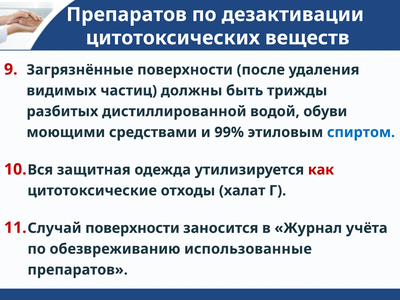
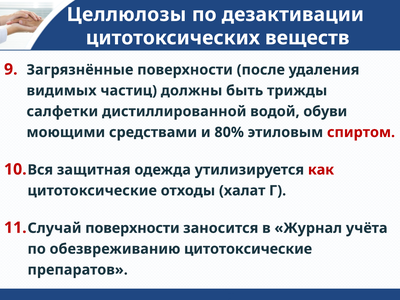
Препаратов: Препаратов -> Целлюлозы (126, 15)
разбитых: разбитых -> салфетки (62, 111)
99%: 99% -> 80% (229, 132)
спиртом colour: blue -> red (361, 132)
обезвреживанию использованные: использованные -> цитотоксические (248, 249)
